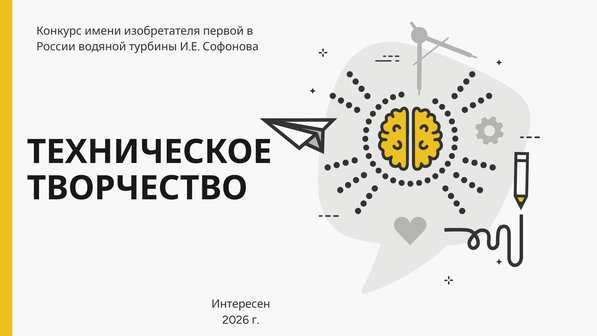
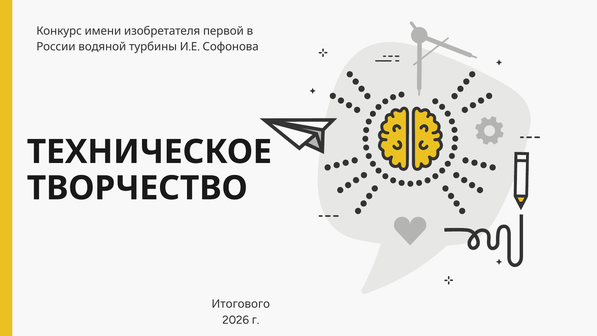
Интересен: Интересен -> Итогового (241, 304)
